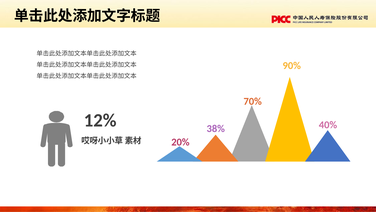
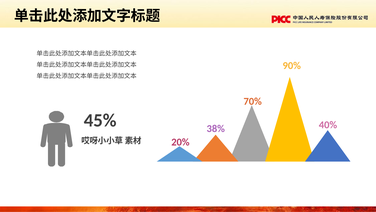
12%: 12% -> 45% (100, 120)
